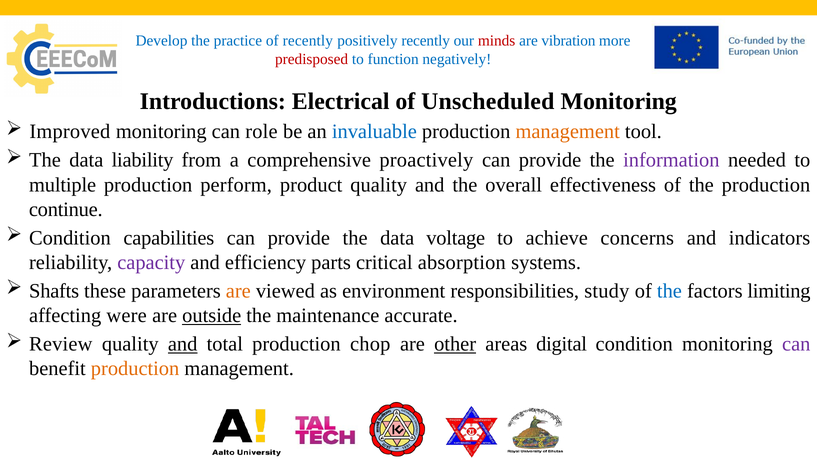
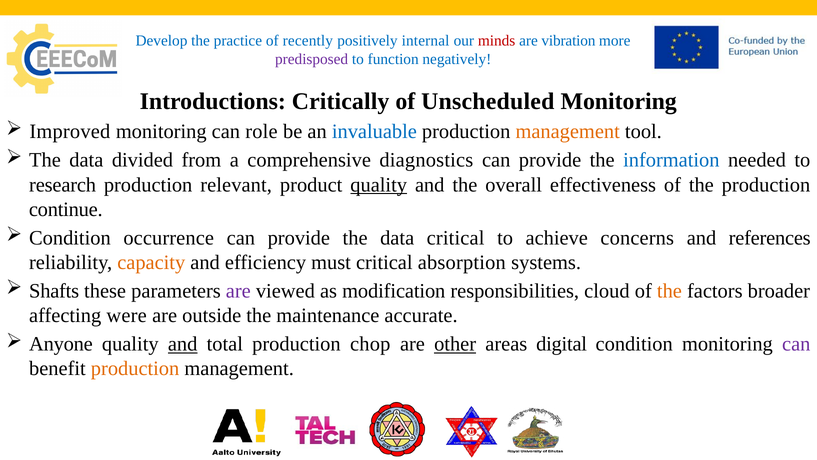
positively recently: recently -> internal (426, 41)
predisposed colour: red -> purple (312, 59)
Electrical: Electrical -> Critically (341, 101)
liability: liability -> divided (142, 160)
proactively: proactively -> diagnostics (426, 160)
information colour: purple -> blue (671, 160)
multiple: multiple -> research (63, 185)
perform: perform -> relevant (236, 185)
quality underline: none -> present (379, 185)
capabilities: capabilities -> occurrence (169, 238)
data voltage: voltage -> critical (456, 238)
indicators: indicators -> references (770, 238)
capacity colour: purple -> orange (151, 262)
parts: parts -> must (331, 262)
are colour: orange -> purple (238, 291)
environment: environment -> modification (394, 291)
study: study -> cloud (607, 291)
the colour: blue -> orange (669, 291)
limiting: limiting -> broader (779, 291)
outside underline: present -> none (212, 315)
Review: Review -> Anyone (61, 344)
